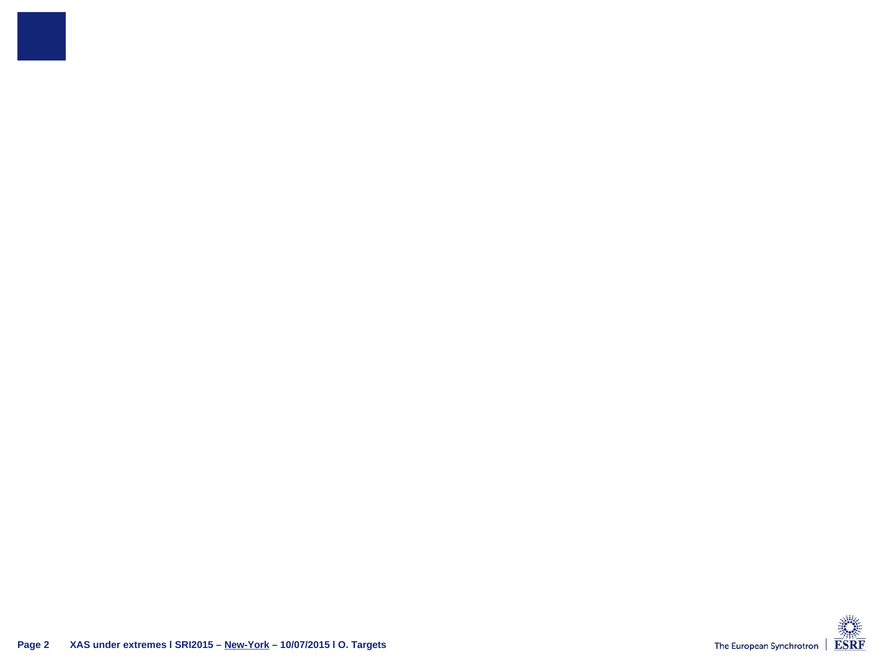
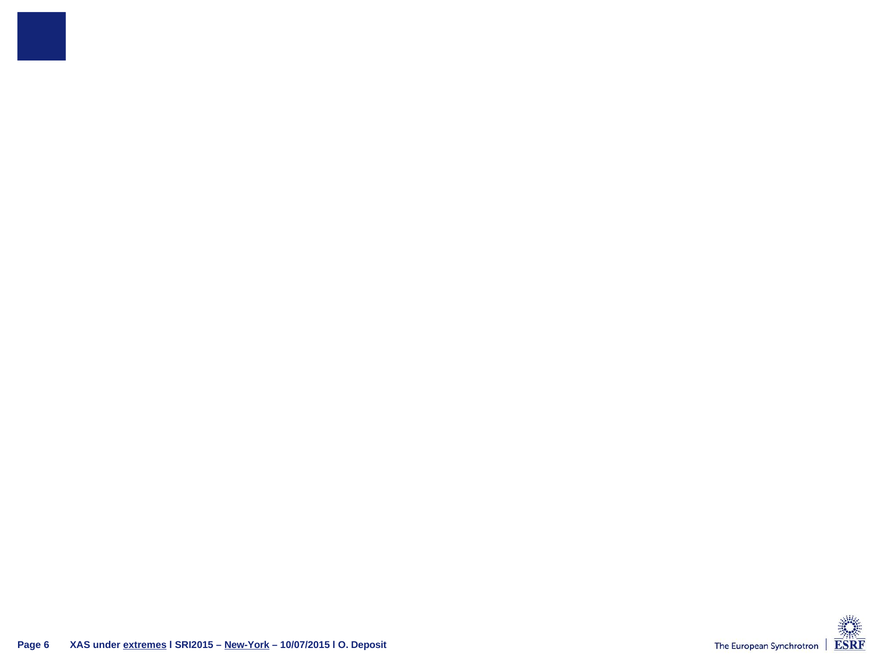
2: 2 -> 6 (47, 645)
extremes underline: none -> present (145, 645)
Targets: Targets -> Deposit (369, 645)
